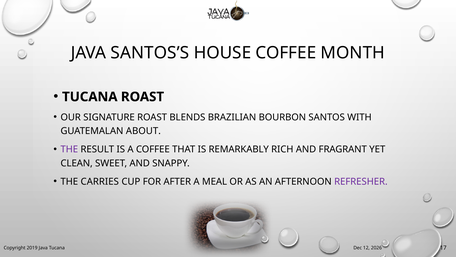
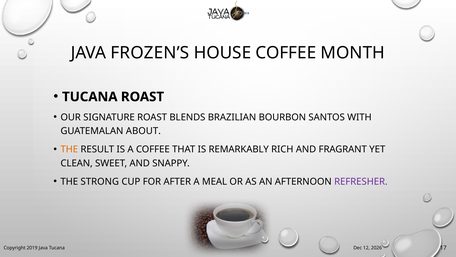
SANTOS’S: SANTOS’S -> FROZEN’S (150, 53)
THE colour: purple -> orange (69, 149)
CARRIES: CARRIES -> STRONG (100, 181)
